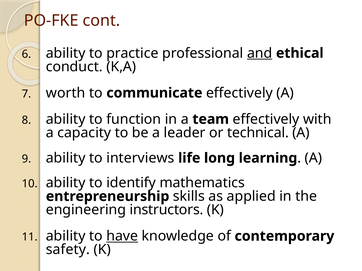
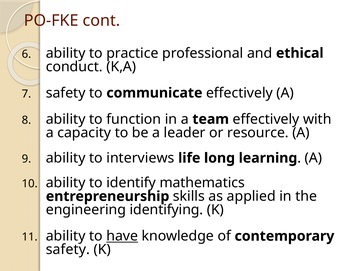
and underline: present -> none (260, 53)
worth: worth -> safety (66, 93)
technical: technical -> resource (258, 133)
instructors: instructors -> identifying (166, 210)
